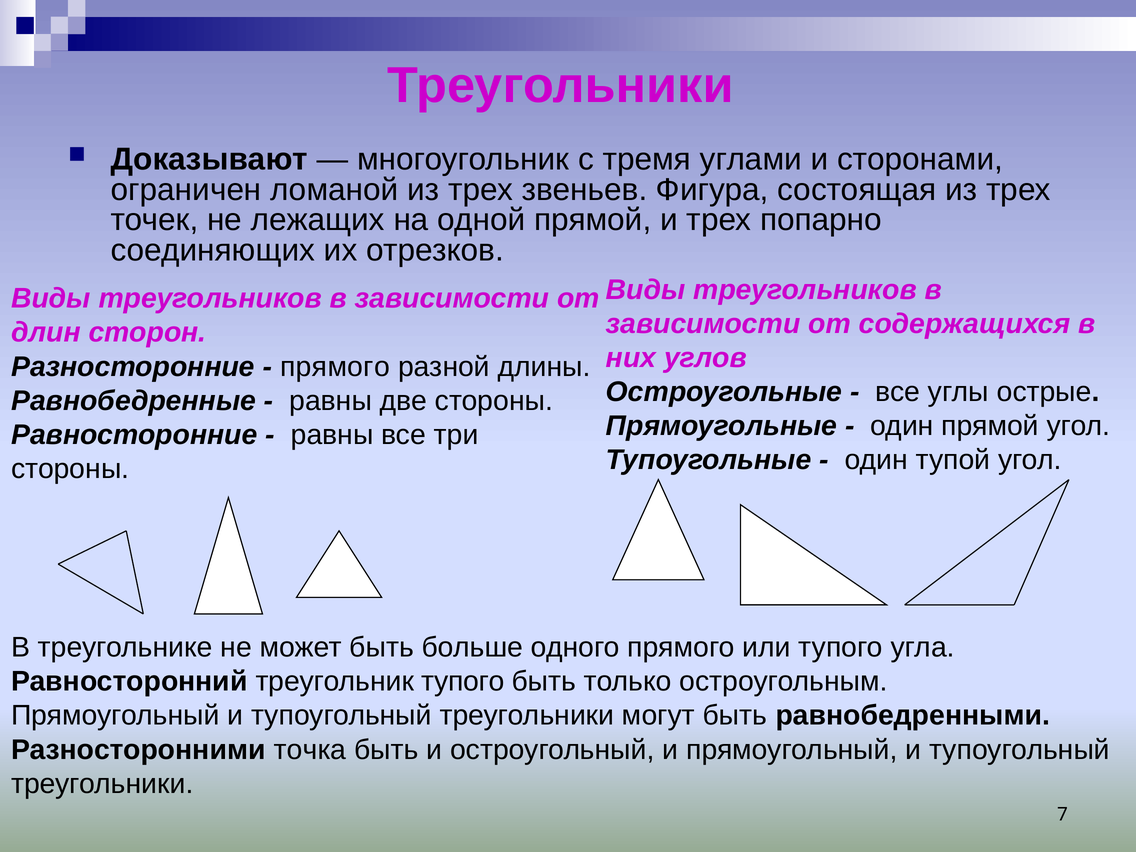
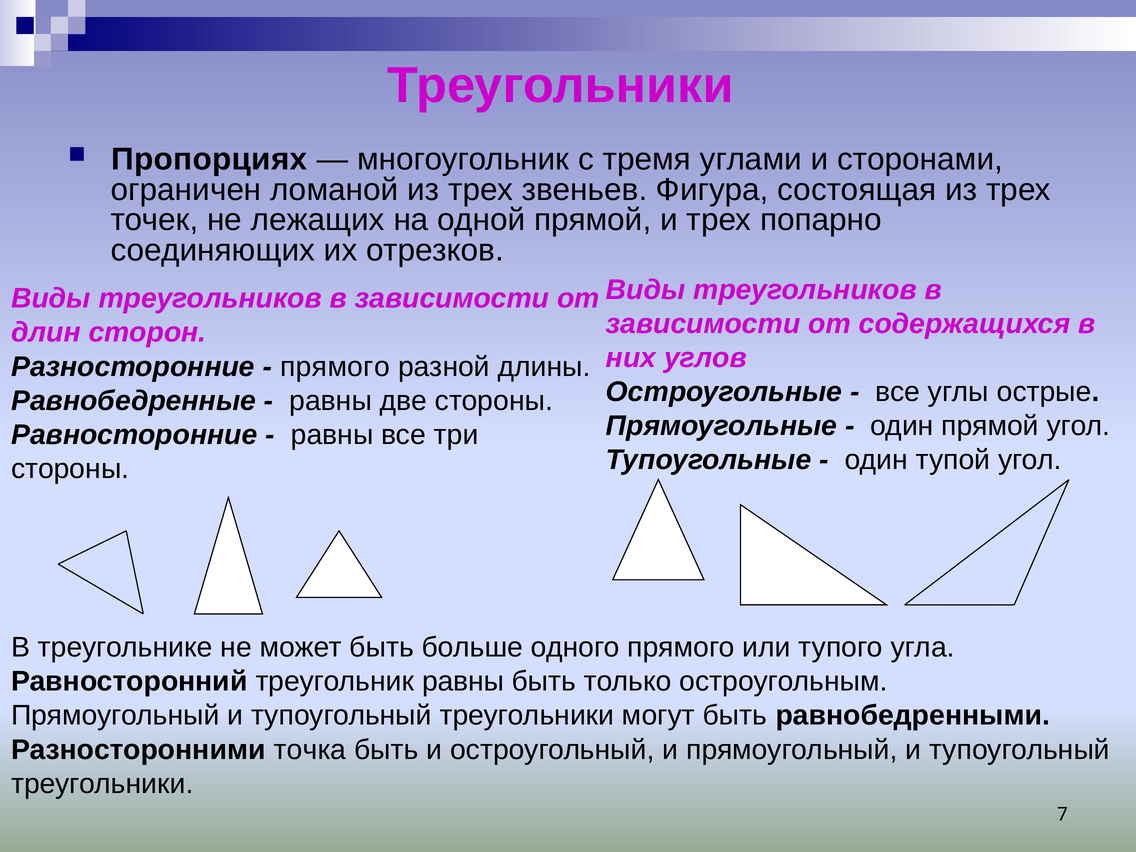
Доказывают: Доказывают -> Пропорциях (209, 159)
треугольник тупого: тупого -> равны (463, 681)
